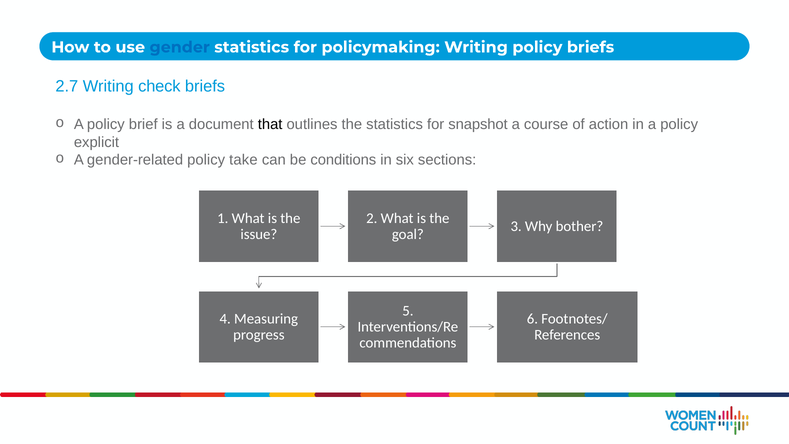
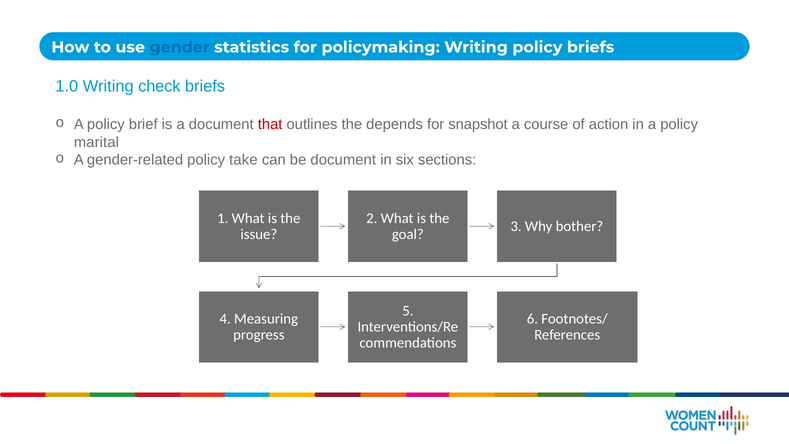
2.7: 2.7 -> 1.0 (67, 86)
that colour: black -> red (270, 125)
the statistics: statistics -> depends (395, 125)
explicit: explicit -> marital (96, 142)
be conditions: conditions -> document (343, 160)
